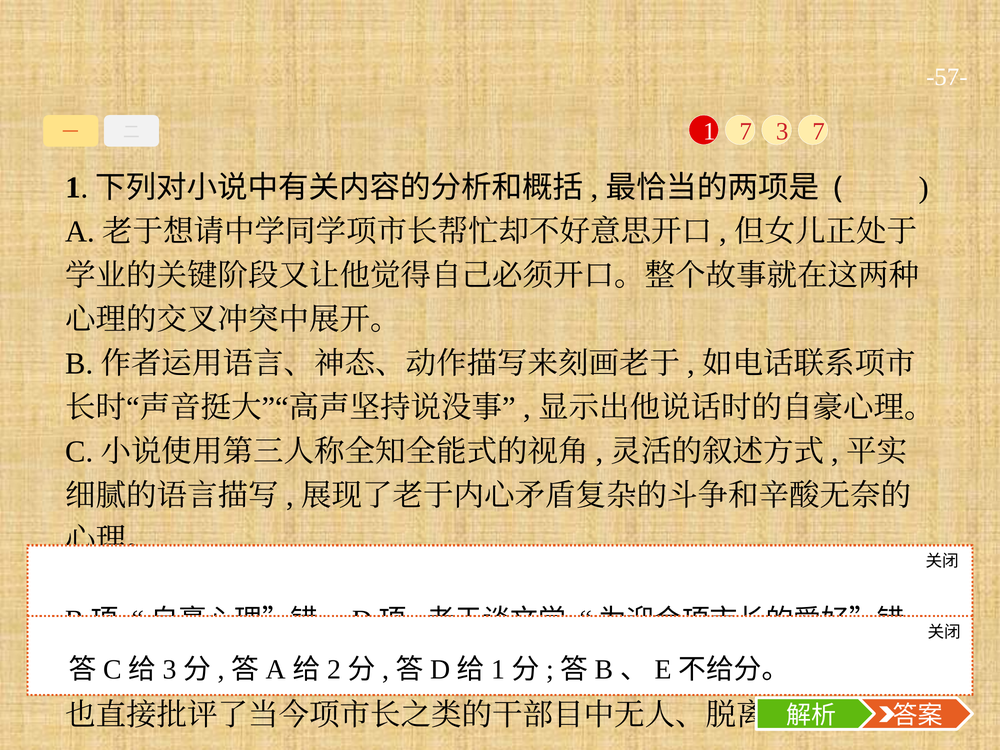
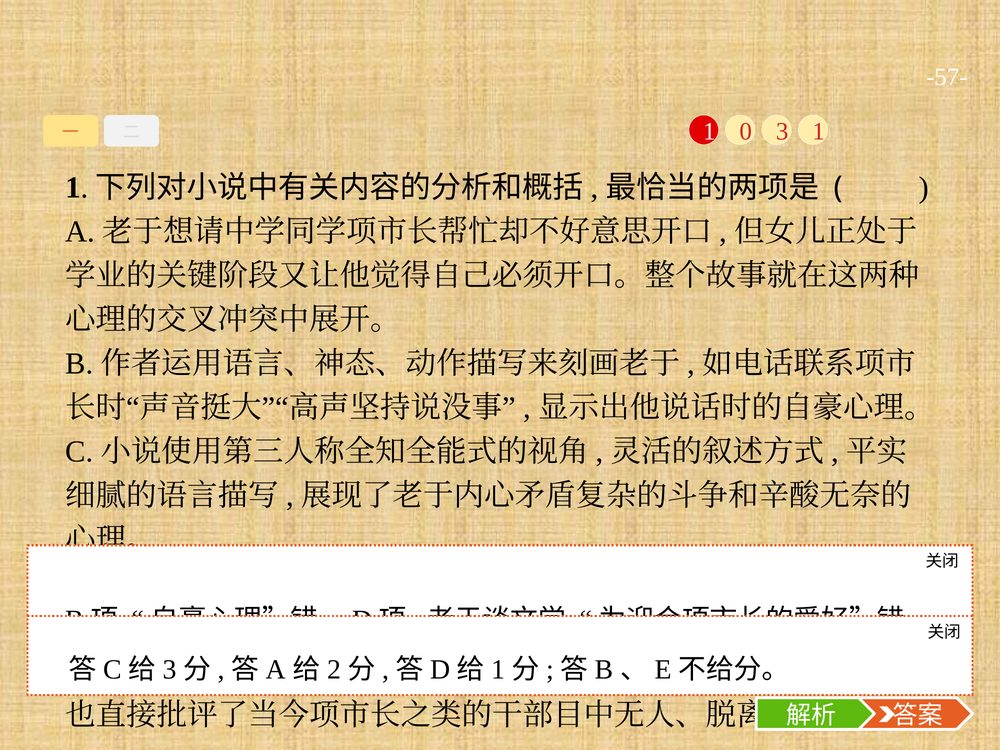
1 7: 7 -> 0 (746, 132)
3 7: 7 -> 1 (819, 132)
